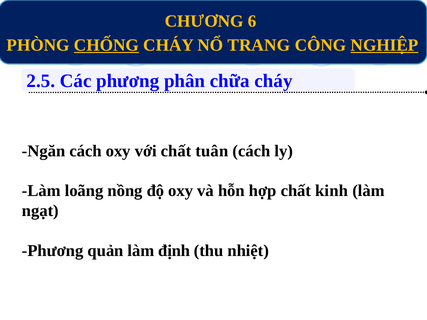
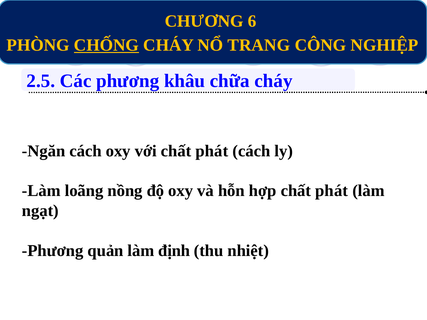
NGHIỆP underline: present -> none (385, 45)
phân: phân -> khâu (185, 81)
với chất tuân: tuân -> phát (212, 151)
hợp chất kinh: kinh -> phát (332, 191)
